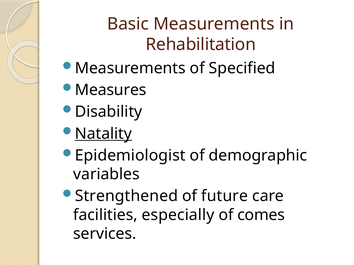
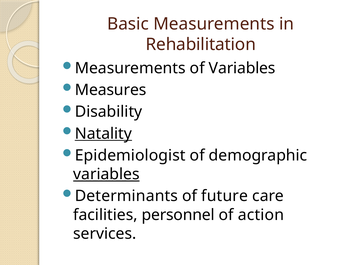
of Specified: Specified -> Variables (242, 68)
variables underline: none -> present (106, 175)
Strengthened: Strengthened -> Determinants (126, 196)
especially: especially -> personnel (178, 215)
comes: comes -> action (261, 215)
